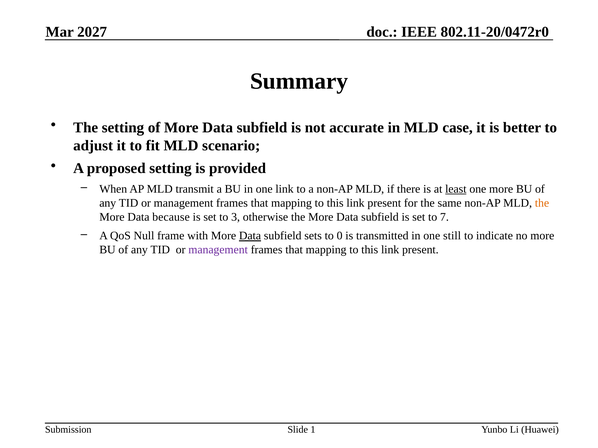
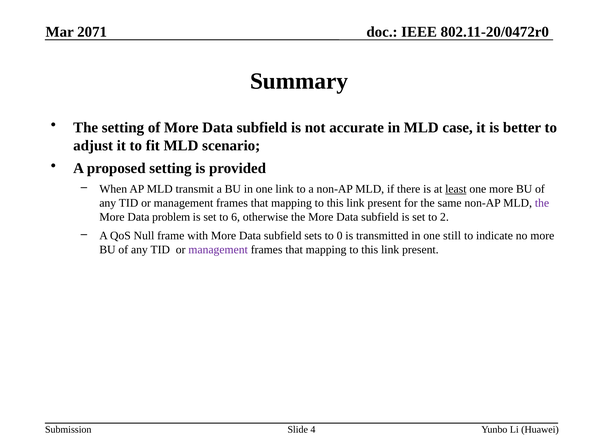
2027: 2027 -> 2071 (92, 32)
the colour: orange -> purple (542, 203)
because: because -> problem (171, 217)
3: 3 -> 6 (236, 217)
7: 7 -> 2 (444, 217)
Data underline: present -> none (250, 236)
1: 1 -> 4 (313, 430)
